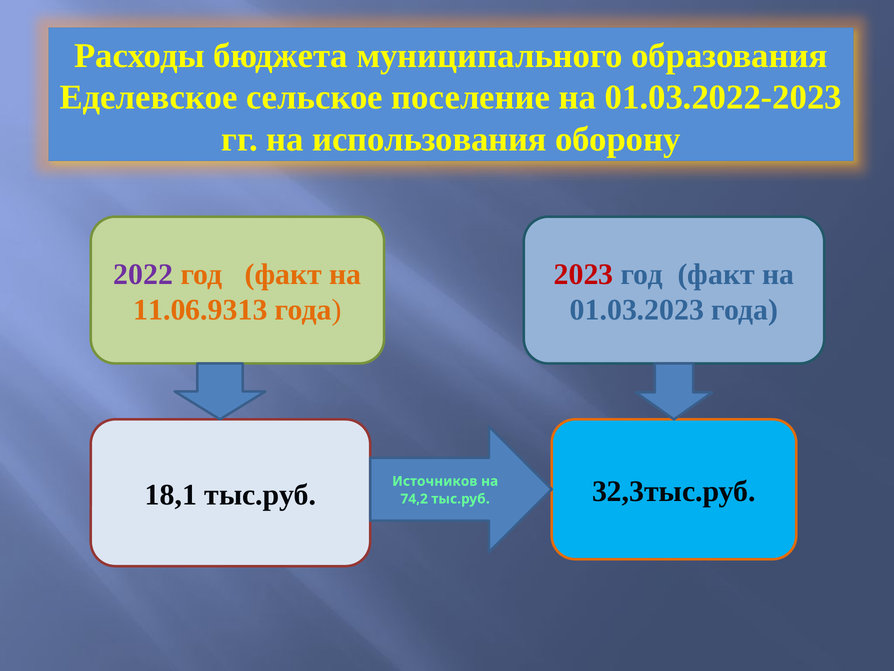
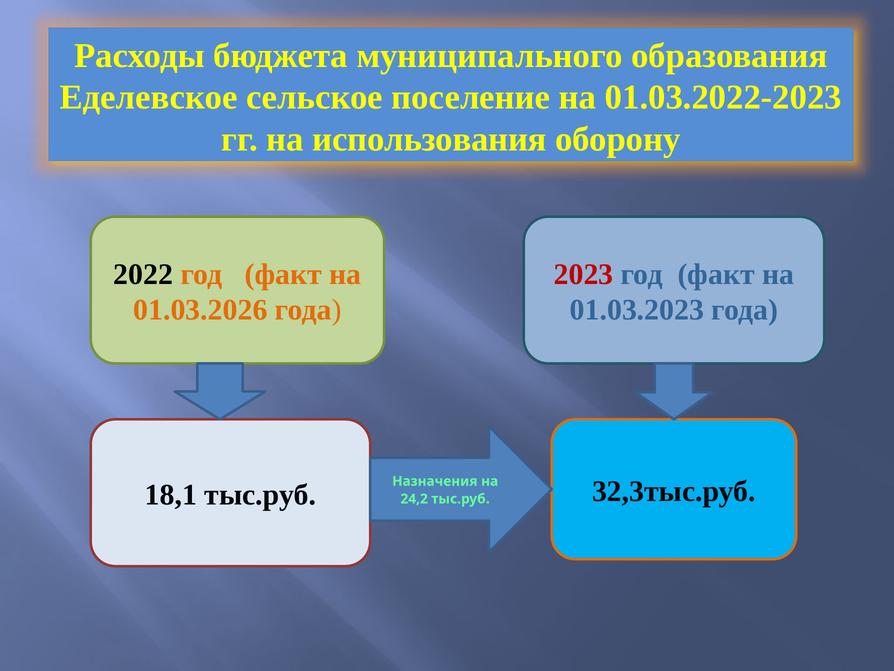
2022 colour: purple -> black (143, 274)
11.06.9313: 11.06.9313 -> 01.03.2026 (200, 310)
Источников: Источников -> Назначения (435, 481)
74,2: 74,2 -> 24,2 (414, 499)
